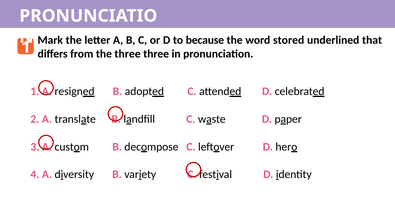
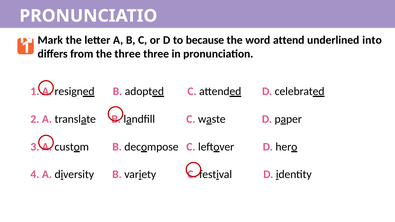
stored: stored -> attend (289, 40)
that: that -> into (372, 40)
